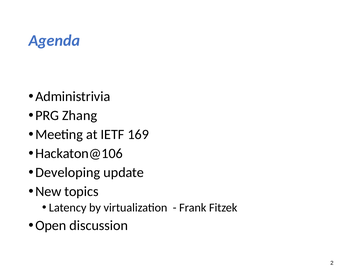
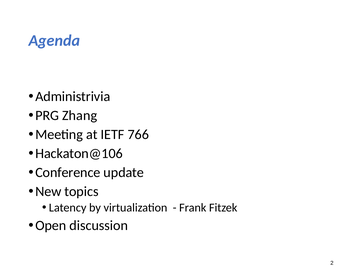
169: 169 -> 766 (138, 134)
Developing: Developing -> Conference (68, 172)
